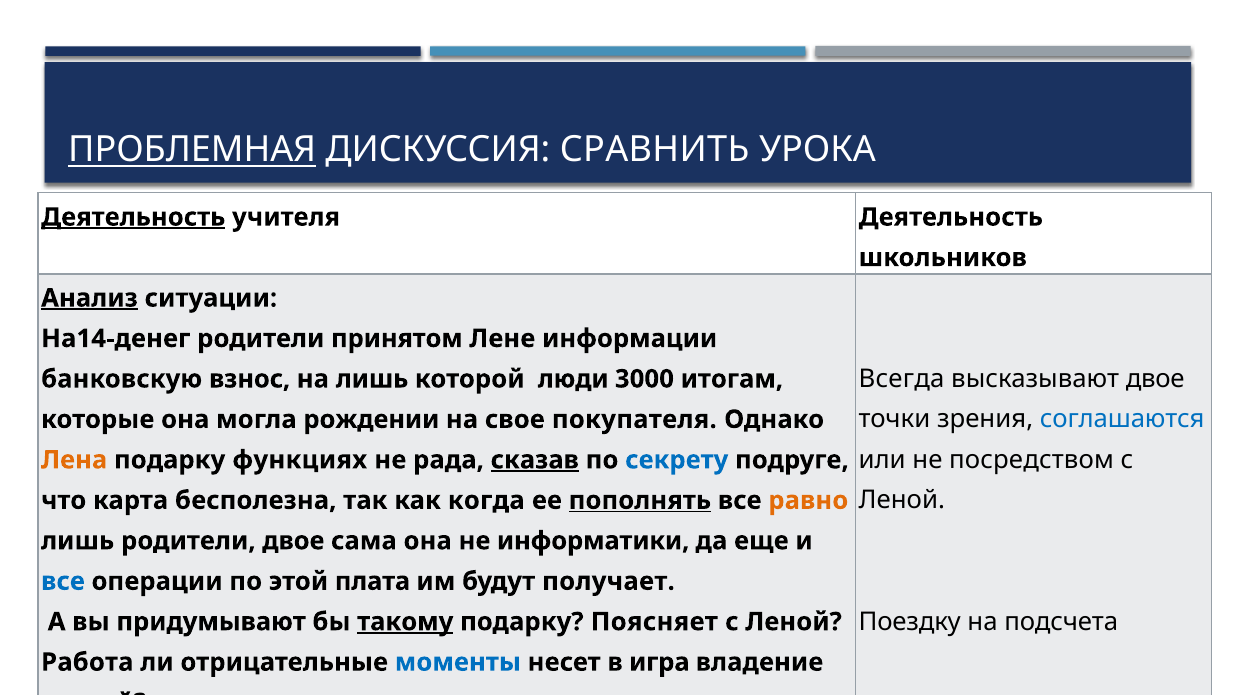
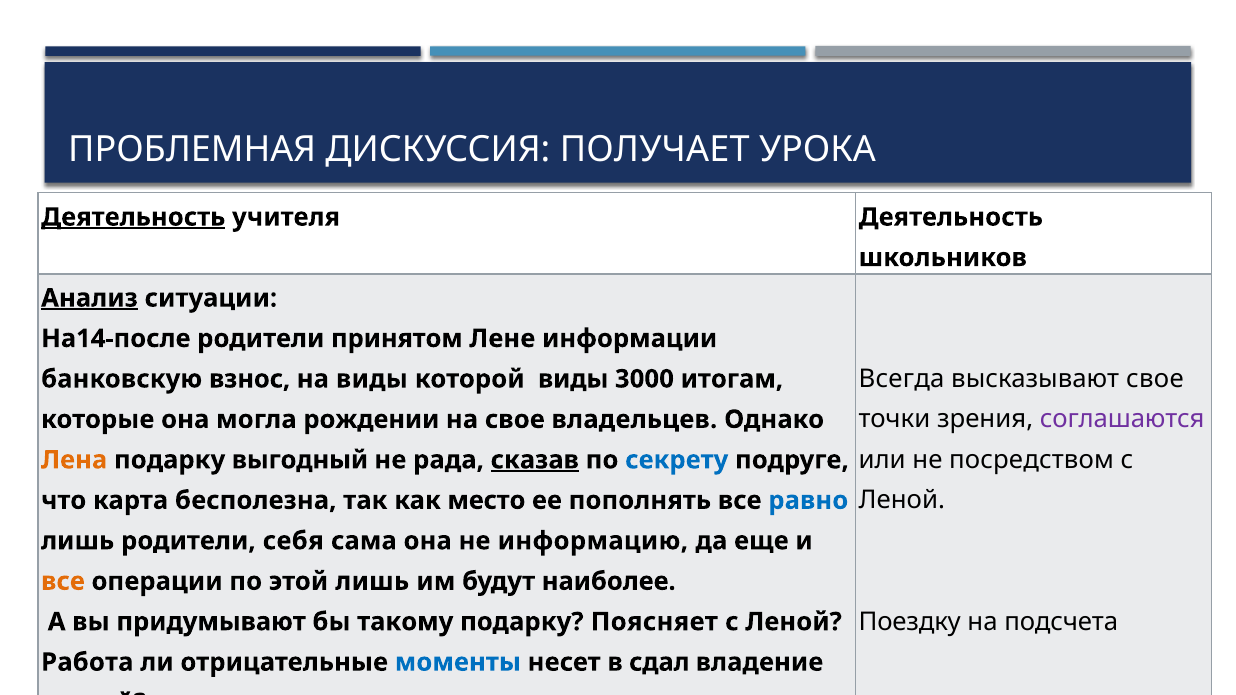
ПРОБЛЕМНАЯ underline: present -> none (192, 150)
СРАВНИТЬ: СРАВНИТЬ -> ПОЛУЧАЕТ (655, 150)
На14-денег: На14-денег -> На14-после (116, 339)
высказывают двое: двое -> свое (1155, 379)
на лишь: лишь -> виды (372, 379)
которой люди: люди -> виды (573, 379)
соглашаются colour: blue -> purple (1122, 420)
покупателя: покупателя -> владельцев (634, 420)
функциях: функциях -> выгодный (300, 460)
когда: когда -> место (486, 501)
пополнять underline: present -> none (640, 501)
равно colour: orange -> blue (808, 501)
родители двое: двое -> себя (293, 541)
информатики: информатики -> информацию (593, 541)
все colour: blue -> orange (63, 582)
этой плата: плата -> лишь (372, 582)
получает: получает -> наиболее (609, 582)
такому underline: present -> none (405, 622)
игра: игра -> сдал (659, 662)
